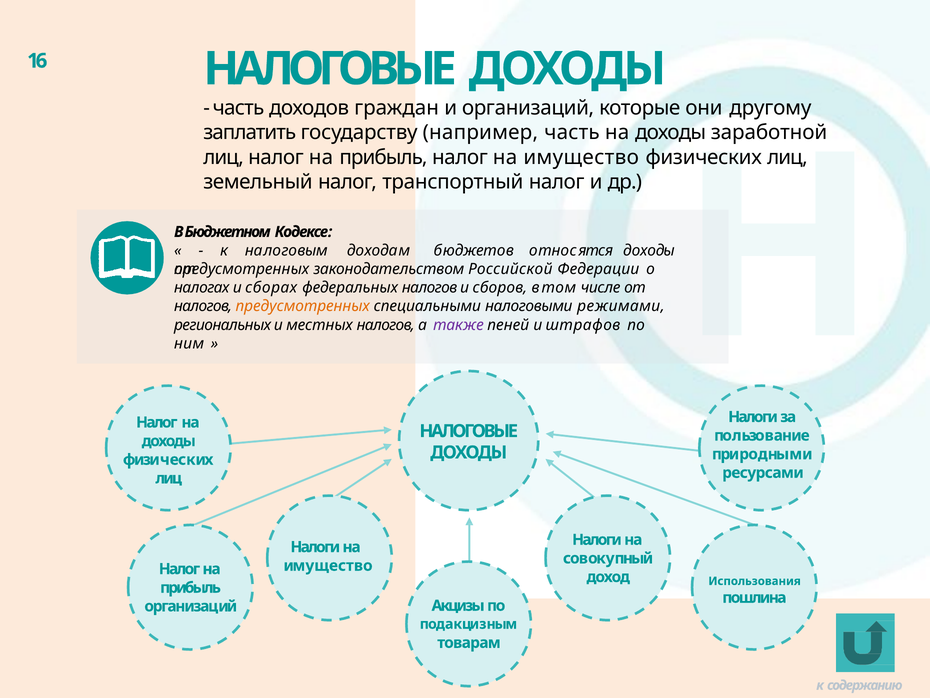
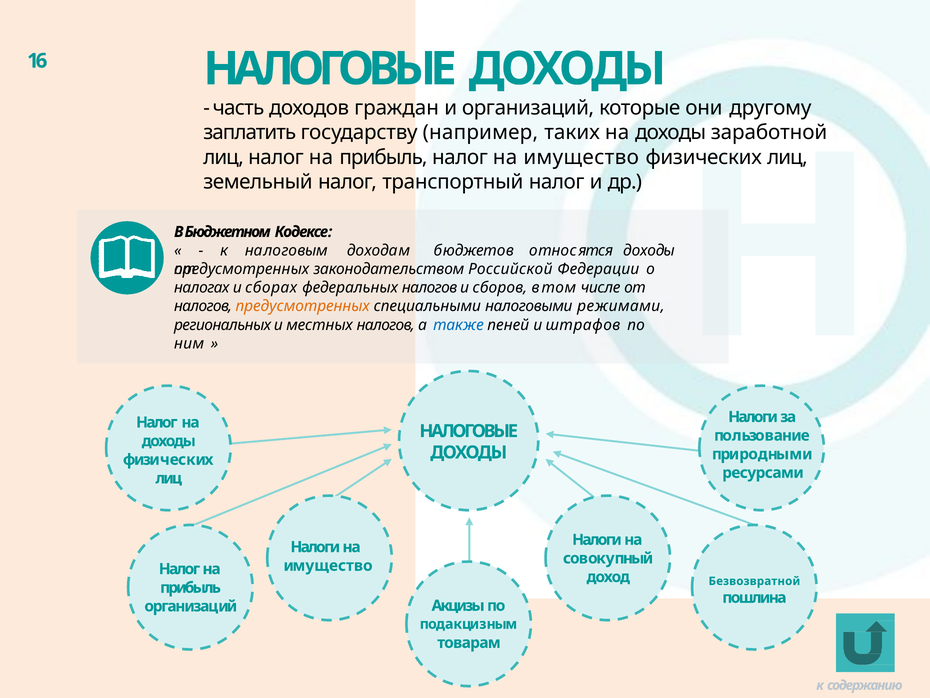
например часть: часть -> таких (572, 132)
также colour: purple -> blue (459, 325)
Использования: Использования -> Безвозвратной (754, 581)
